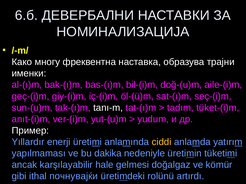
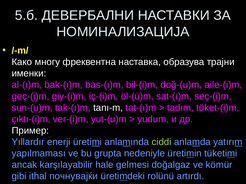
6.б: 6.б -> 5.б (26, 16)
anıt-(i)m: anıt-(i)m -> çıktı-(i)m (31, 119)
ciddi colour: yellow -> light green (162, 142)
dakika: dakika -> grupta (108, 154)
